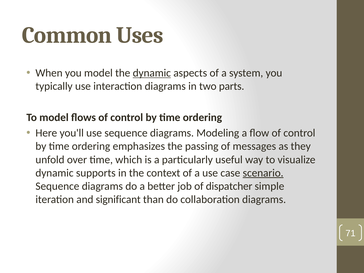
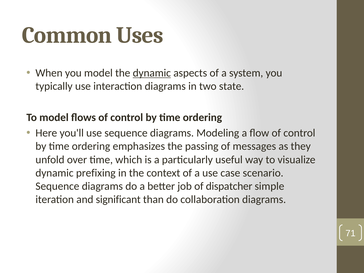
parts: parts -> state (232, 86)
supports: supports -> prefixing (96, 173)
scenario underline: present -> none (263, 173)
